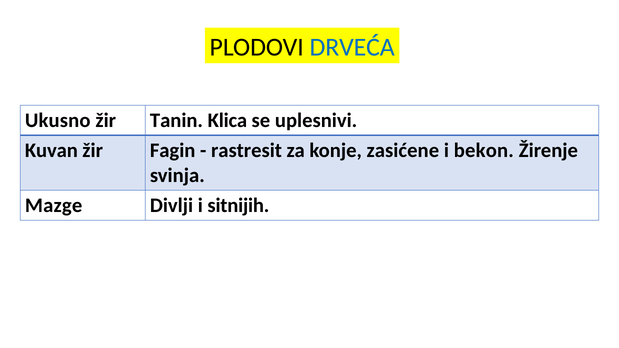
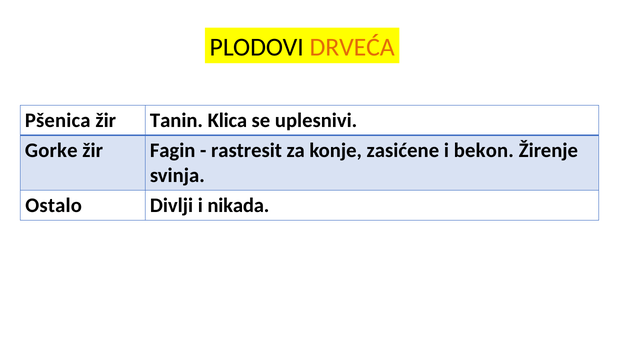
DRVEĆA colour: blue -> orange (352, 47)
Ukusno: Ukusno -> Pšenica (58, 121)
Kuvan: Kuvan -> Gorke (51, 150)
Mazge: Mazge -> Ostalo (54, 206)
sitnijih: sitnijih -> nikada (238, 206)
